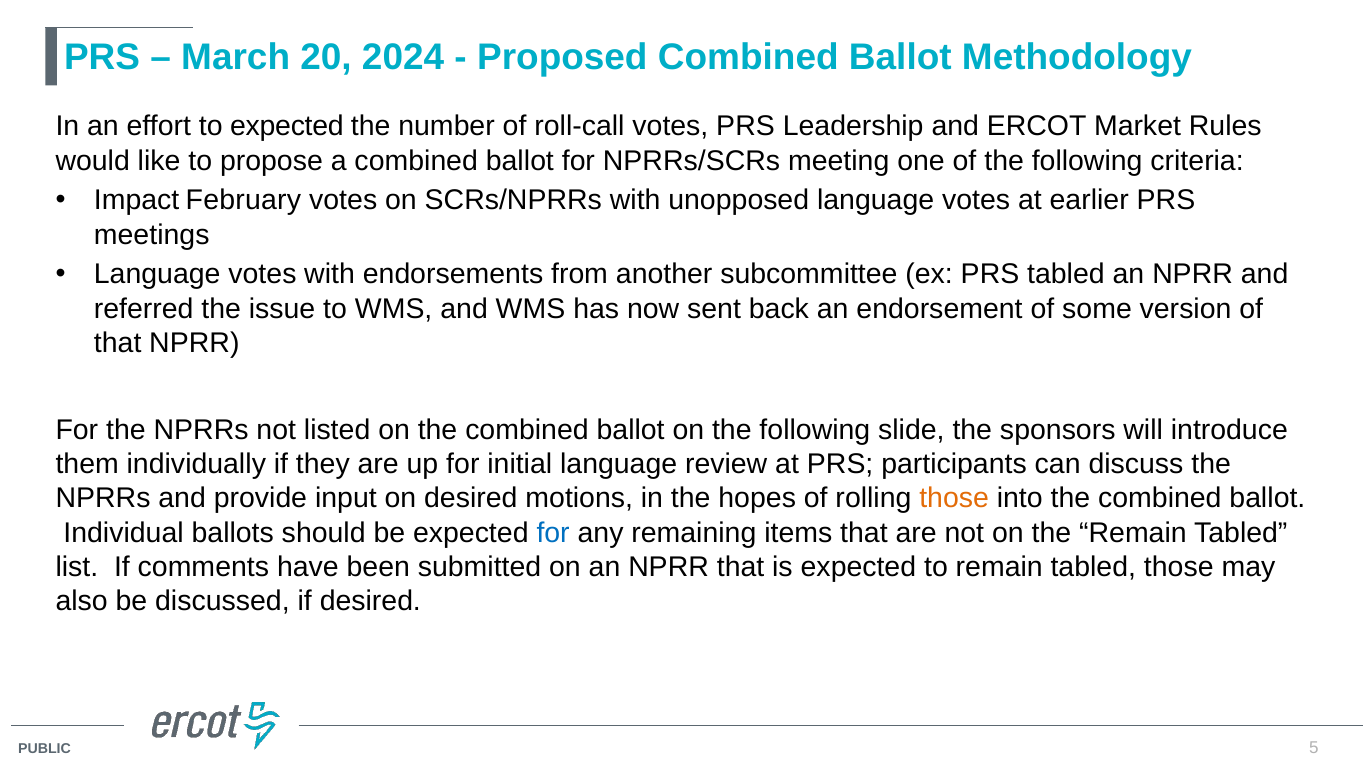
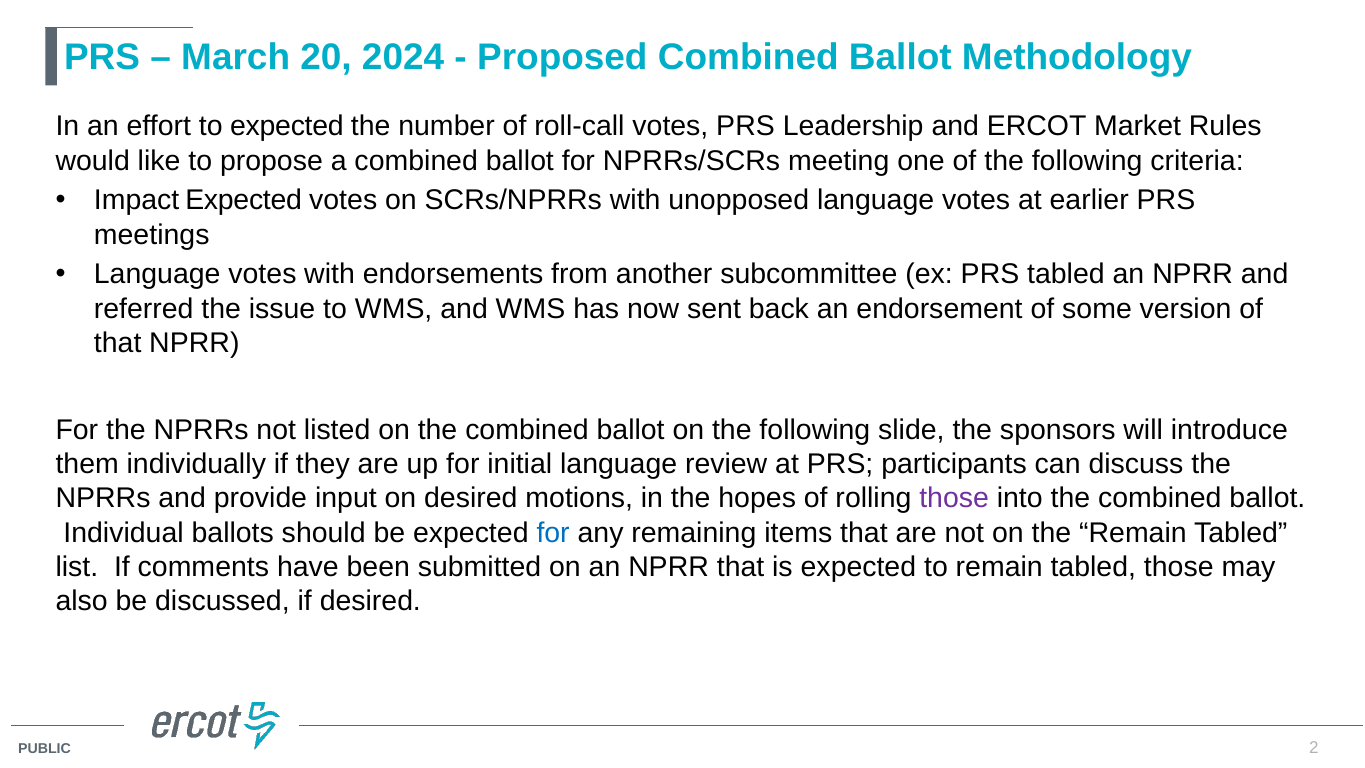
Impact February: February -> Expected (244, 200)
those colour: orange -> purple (954, 498)
5: 5 -> 2 (1314, 748)
